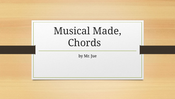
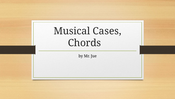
Made: Made -> Cases (107, 31)
